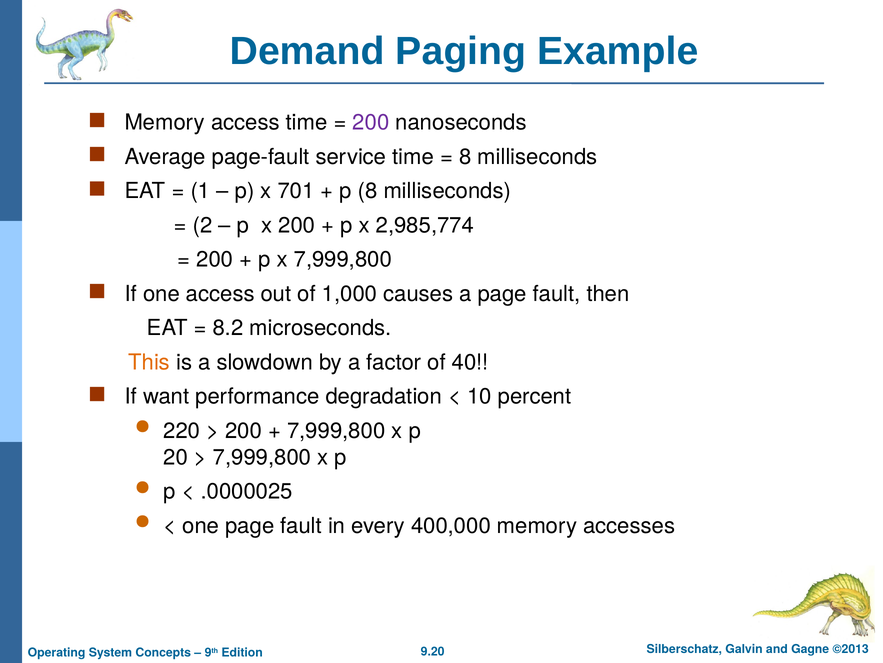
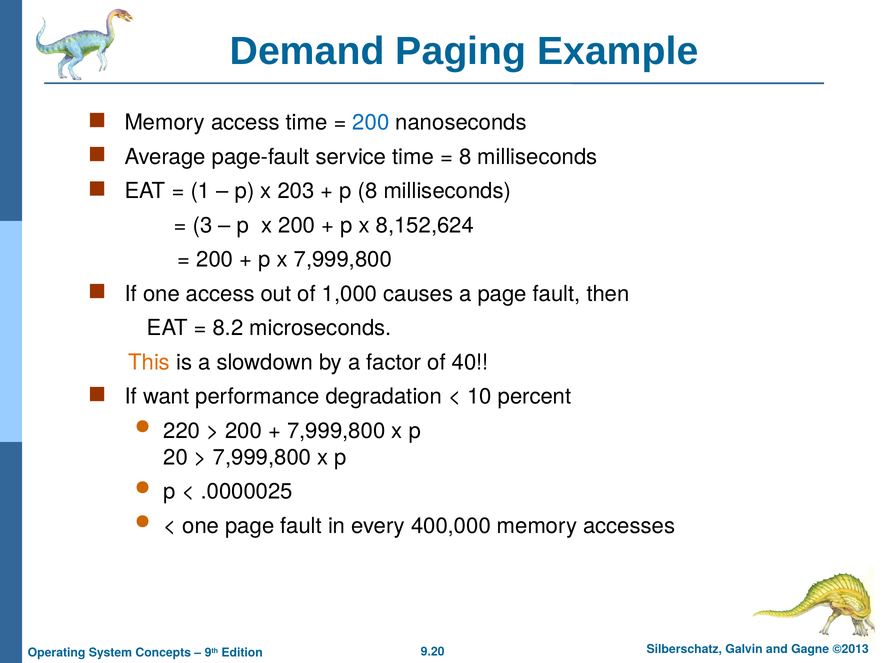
200 colour: purple -> blue (371, 122)
701: 701 -> 203 (296, 191)
2: 2 -> 3 (203, 225)
2,985,774: 2,985,774 -> 8,152,624 (425, 225)
